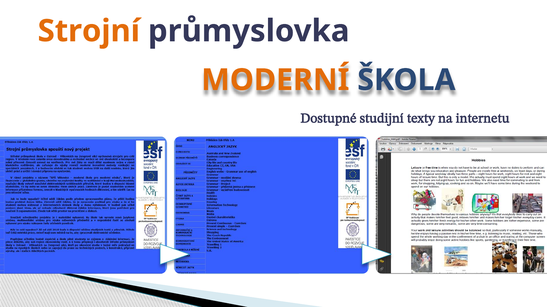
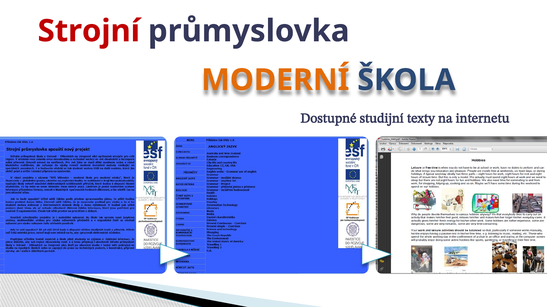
Strojní colour: orange -> red (89, 31)
